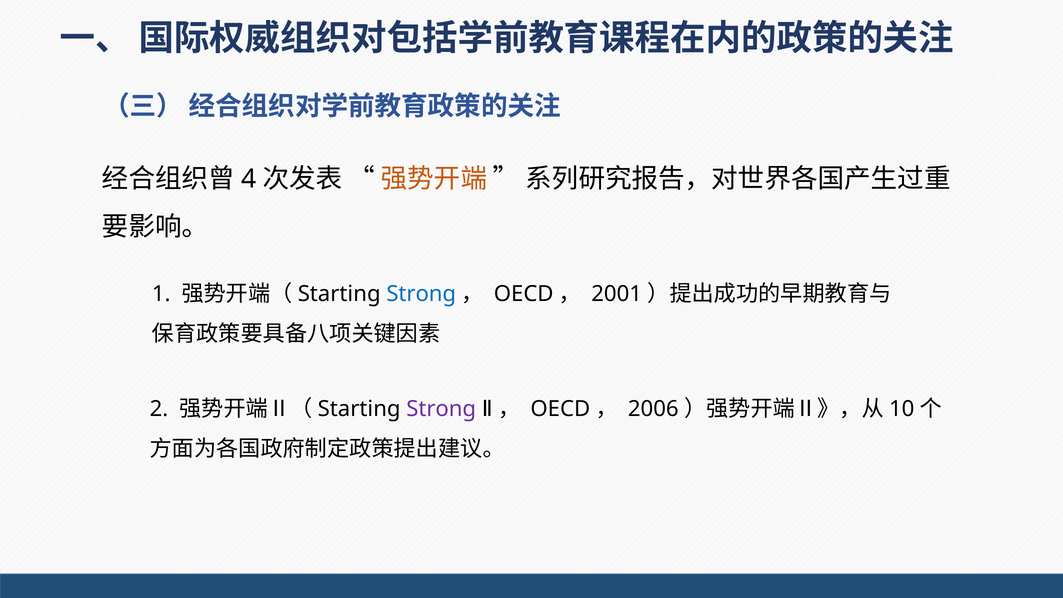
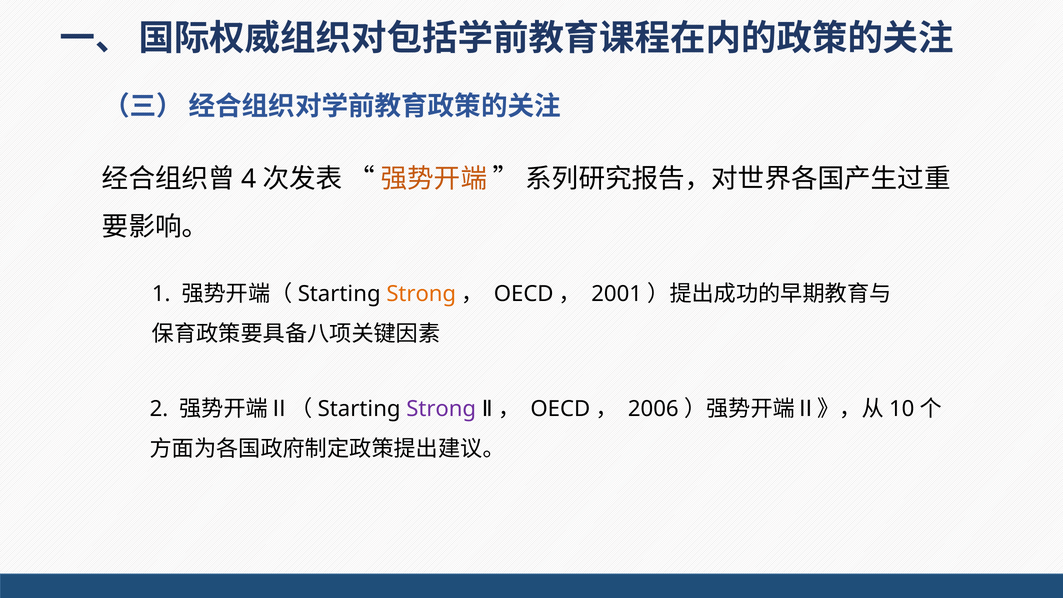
Strong colour: blue -> orange (421, 294)
